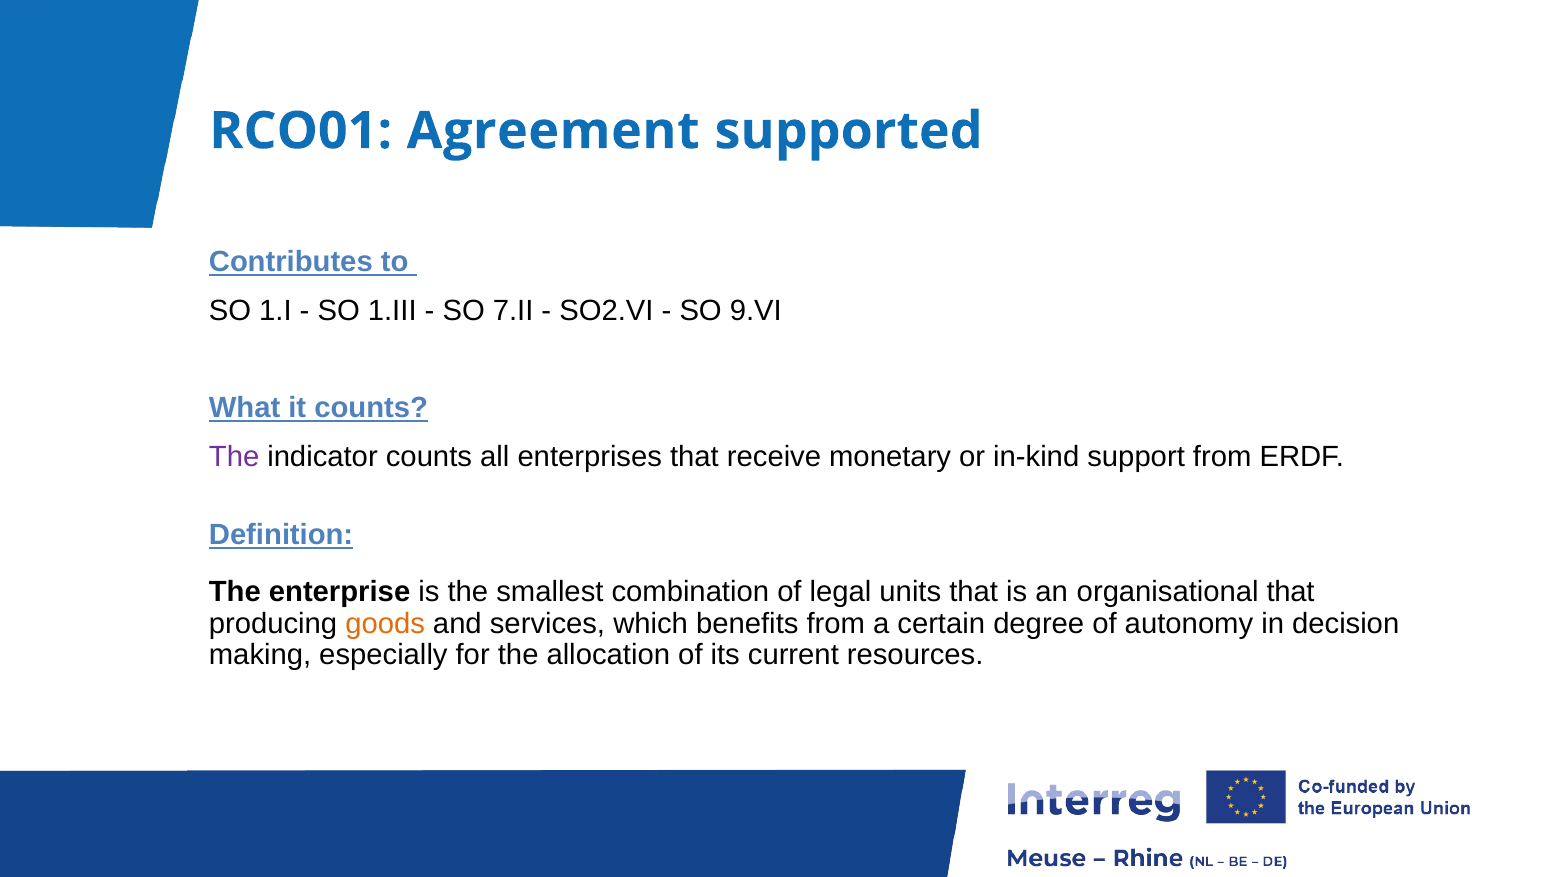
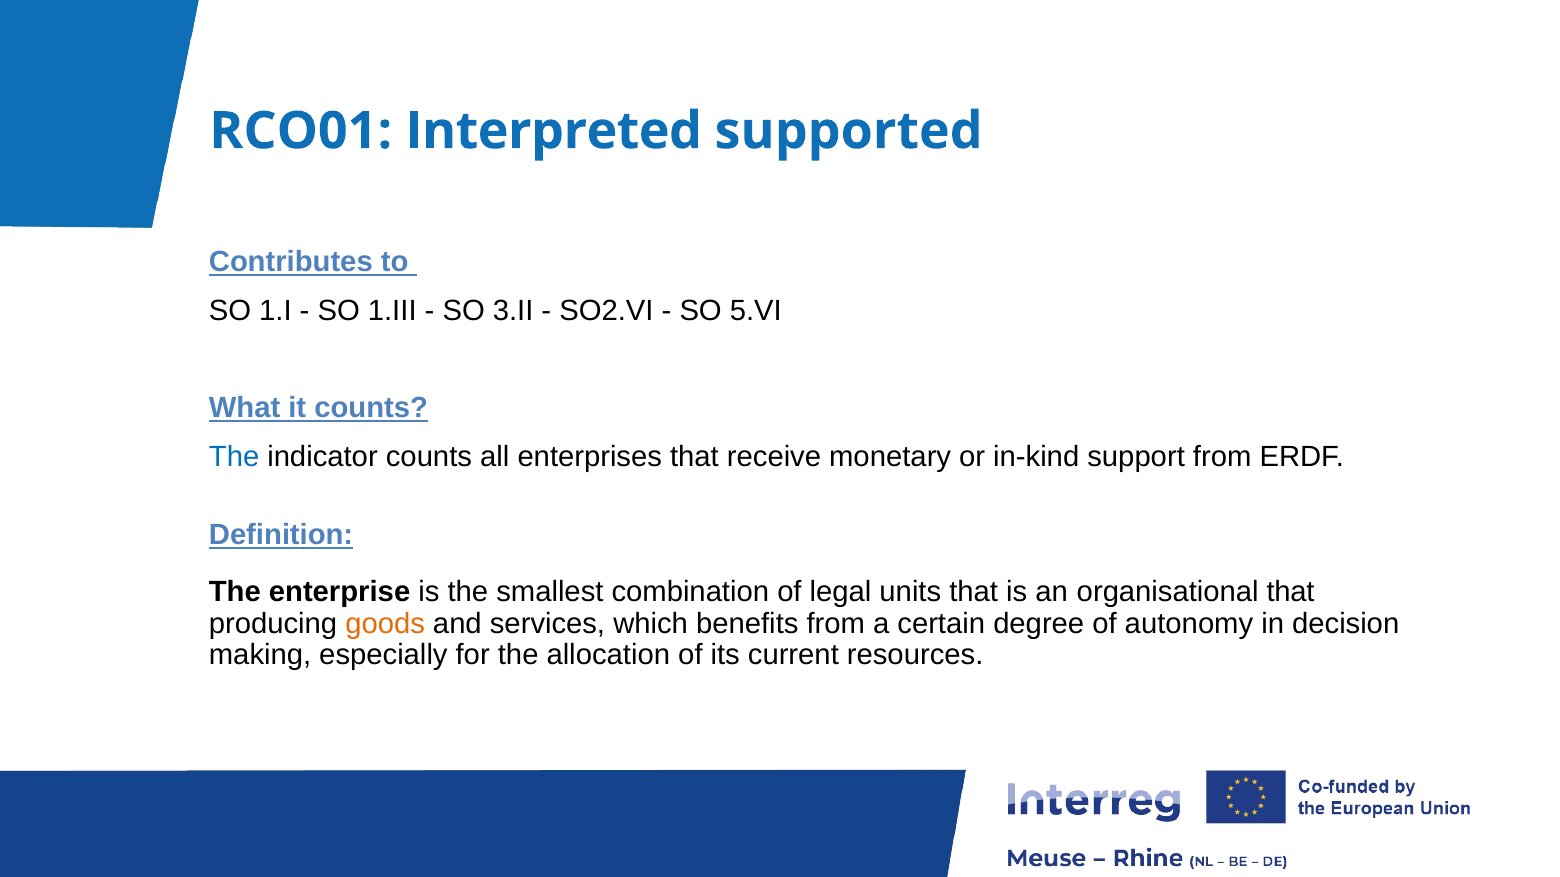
Agreement: Agreement -> Interpreted (554, 131)
7.II: 7.II -> 3.II (513, 311)
9.VI: 9.VI -> 5.VI (756, 311)
The colour: purple -> blue (234, 457)
